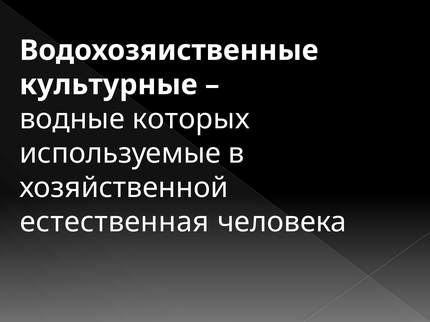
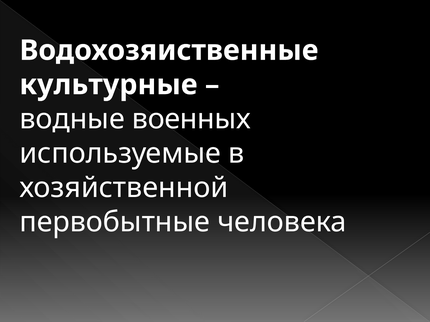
которых: которых -> военных (191, 119)
естественная: естественная -> первобытные (115, 222)
